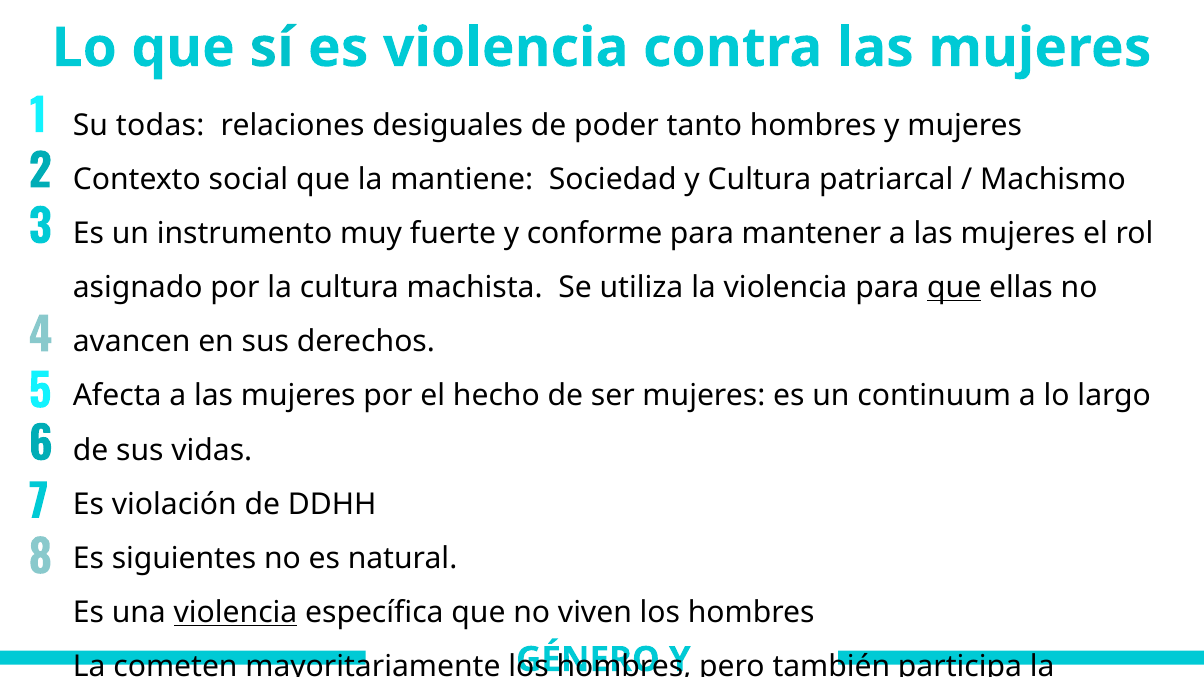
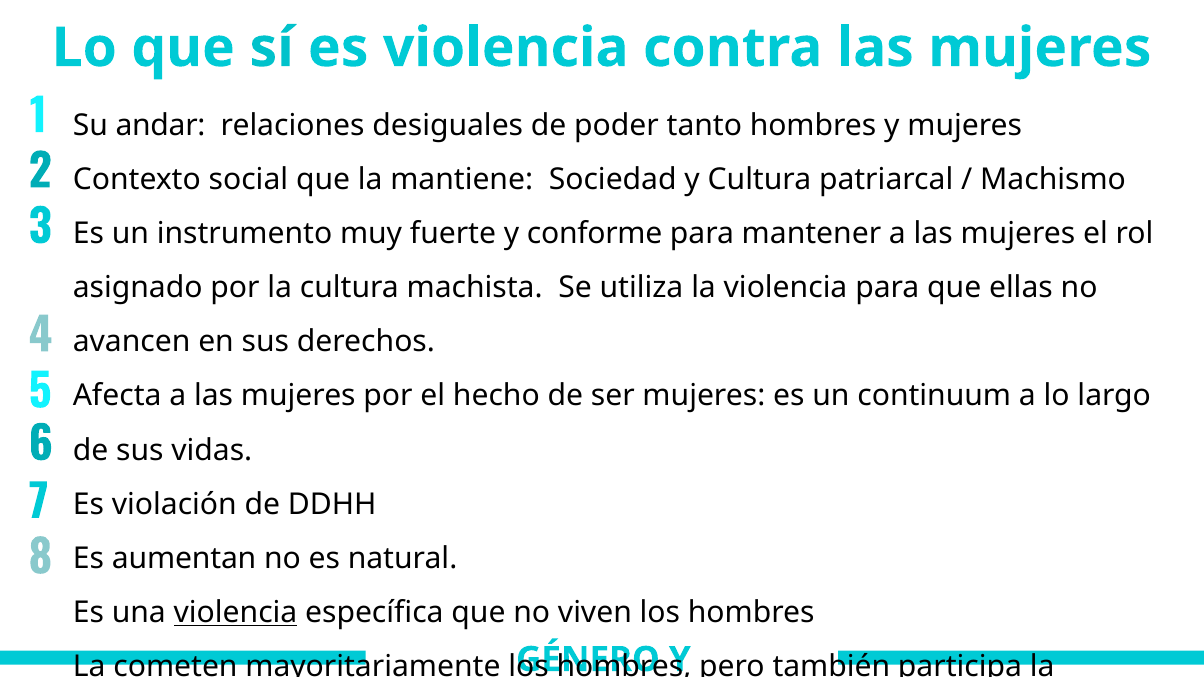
todas: todas -> andar (161, 125)
que underline: present -> none (954, 288)
siguientes: siguientes -> aumentan (184, 559)
